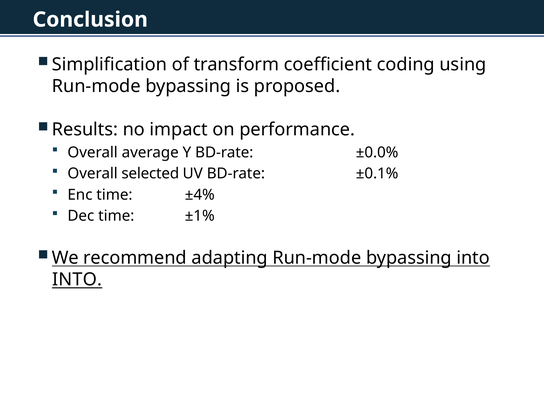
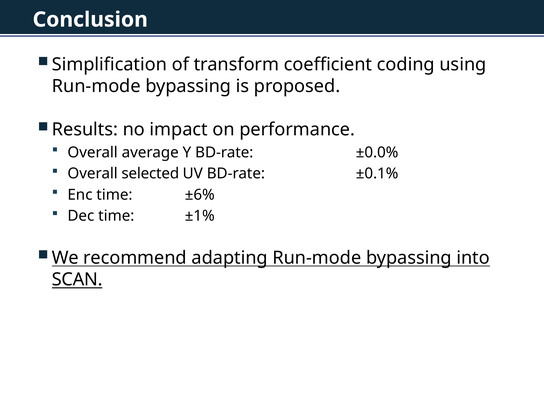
±4%: ±4% -> ±6% (200, 195)
INTO: INTO -> SCAN (77, 280)
